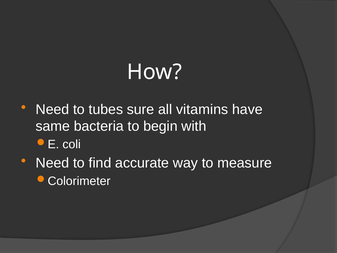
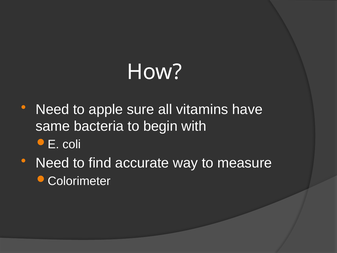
tubes: tubes -> apple (106, 109)
